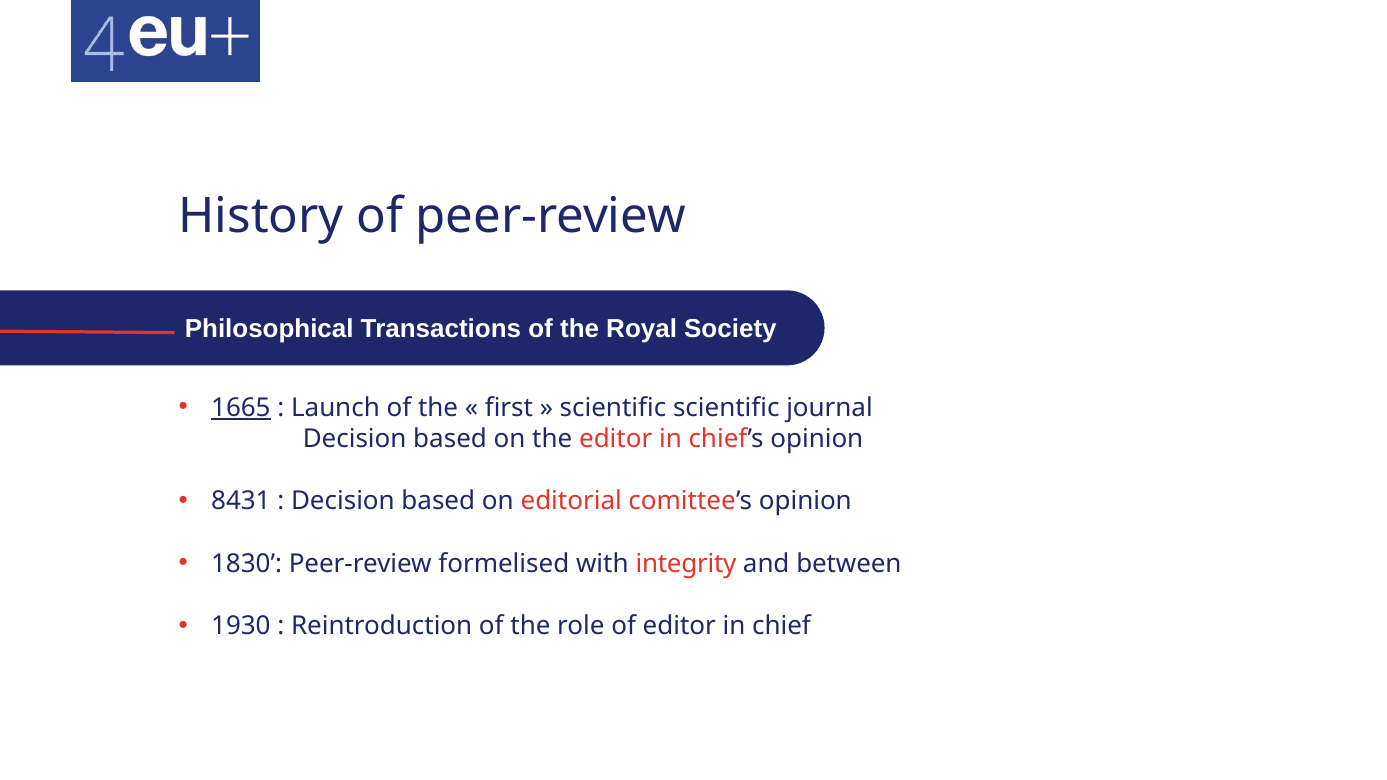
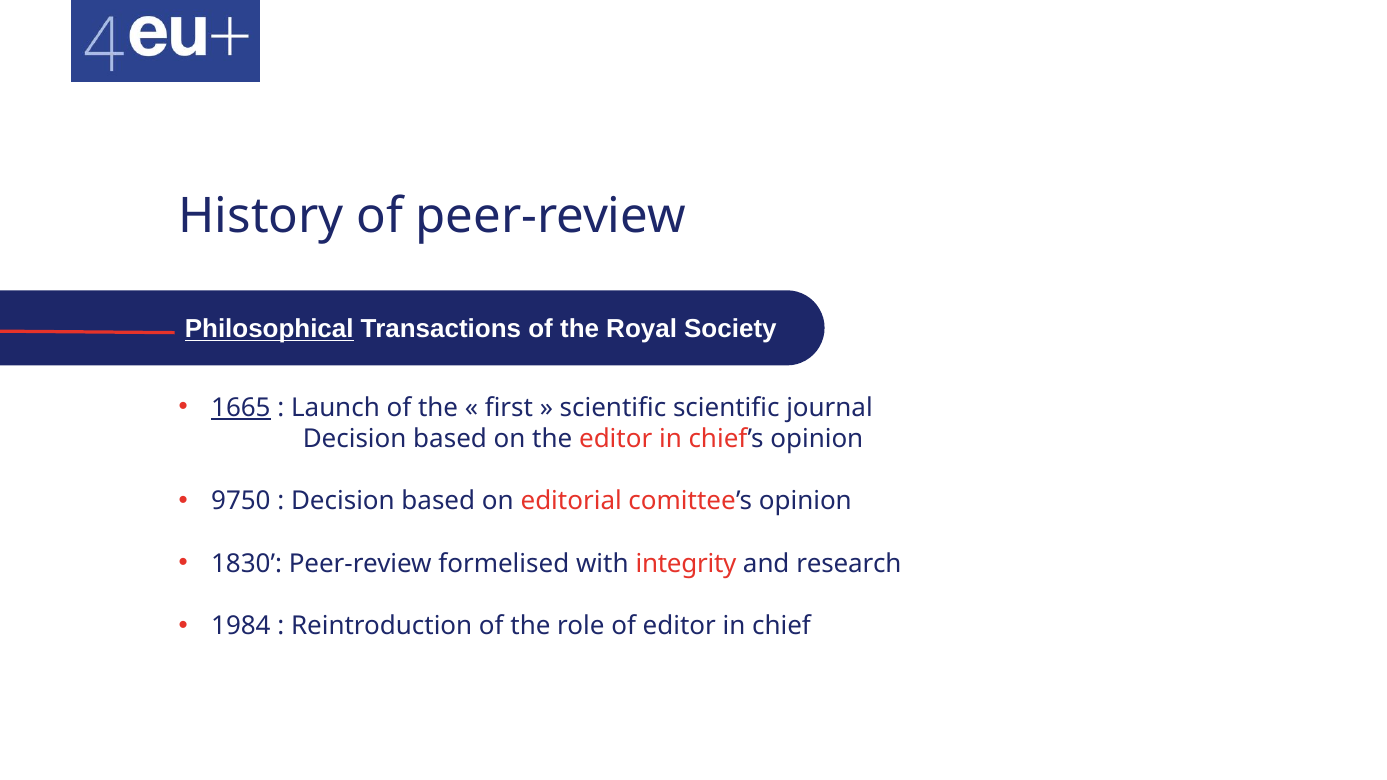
Philosophical underline: none -> present (269, 329)
8431: 8431 -> 9750 (241, 501)
between: between -> research (849, 564)
1930: 1930 -> 1984 (241, 626)
